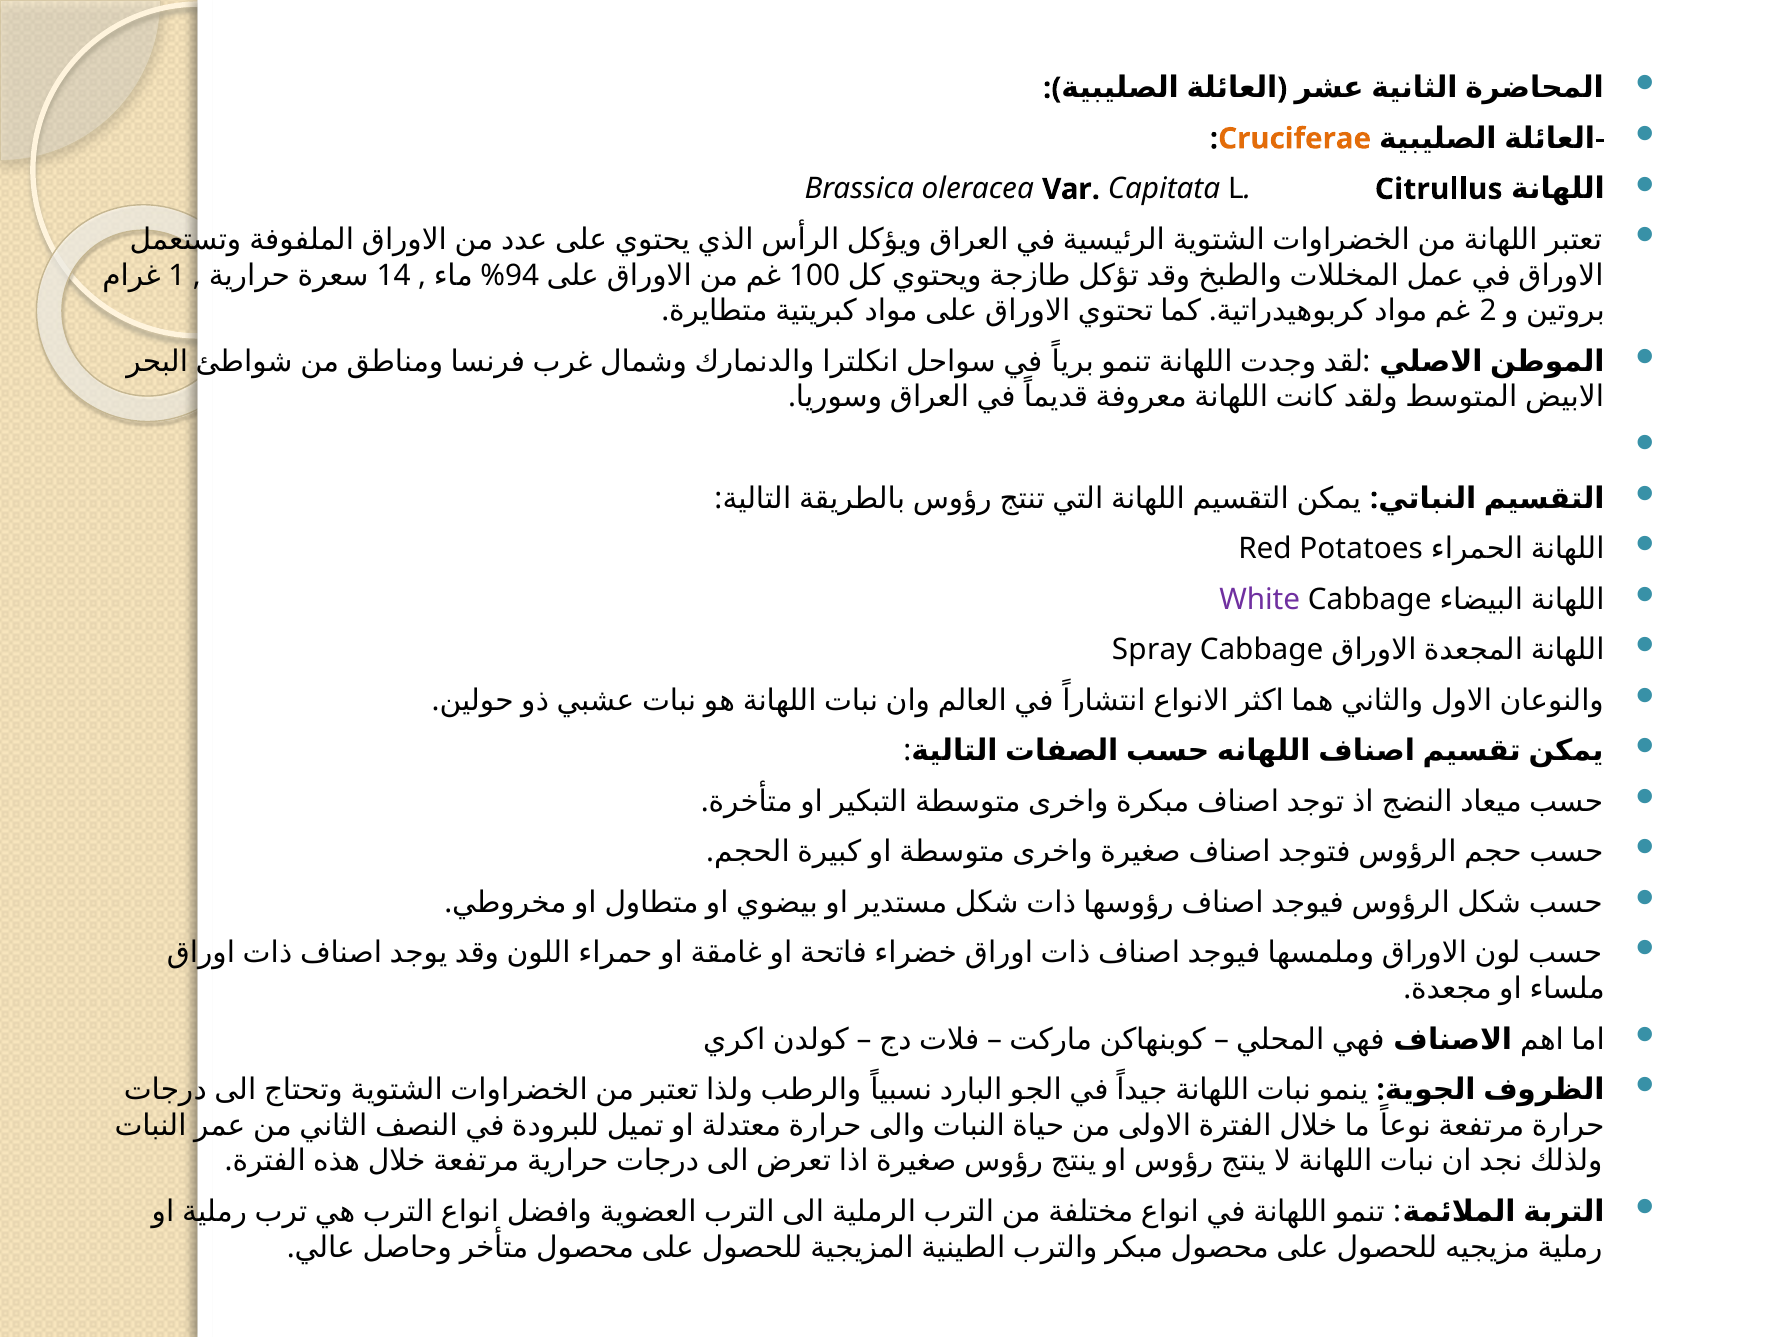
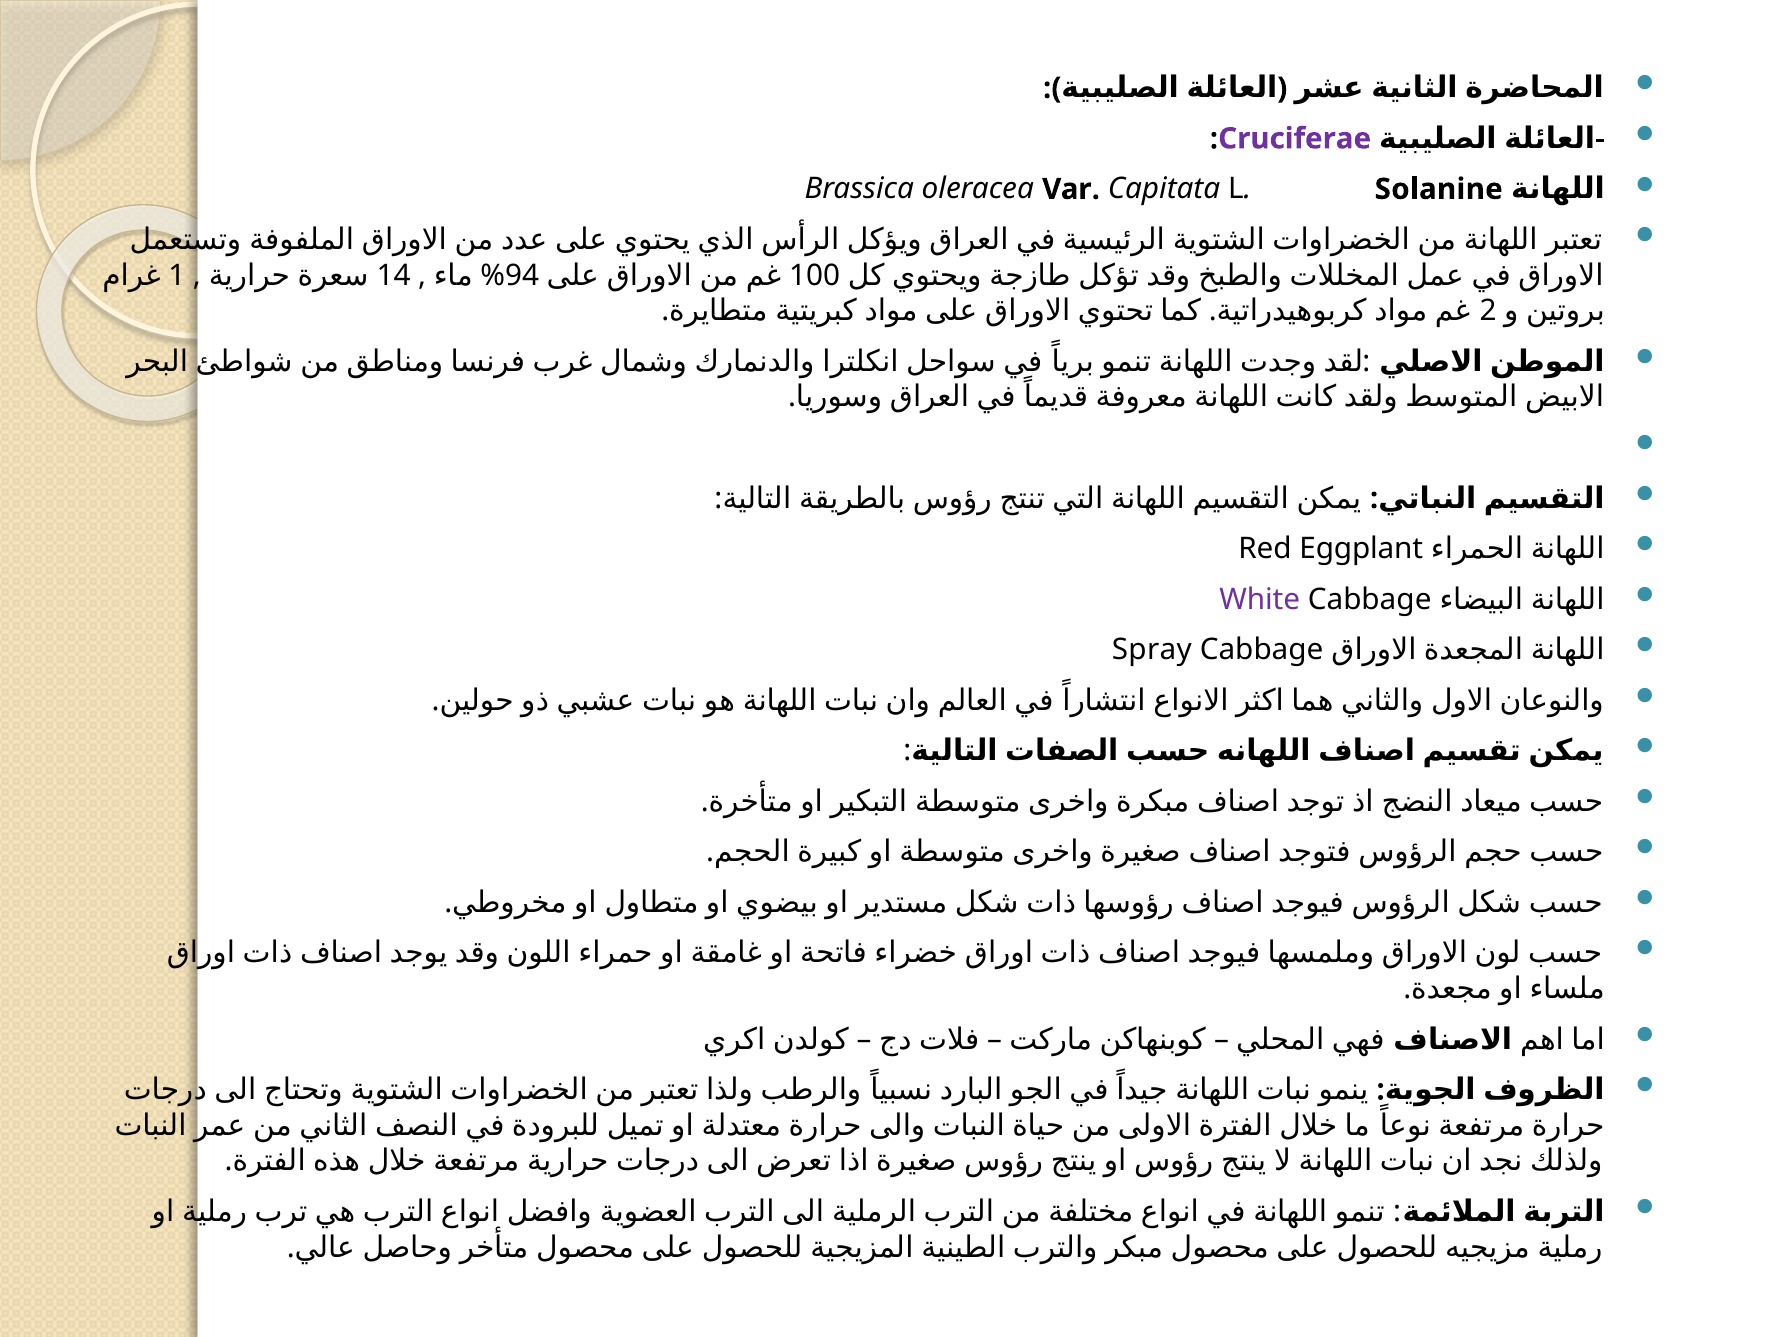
Cruciferae colour: orange -> purple (1295, 139)
Citrullus: Citrullus -> Solanine (1439, 189)
Potatoes: Potatoes -> Eggplant (1361, 549)
